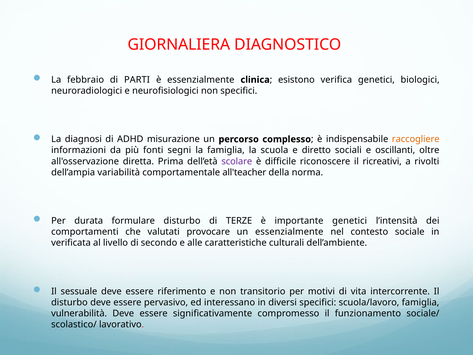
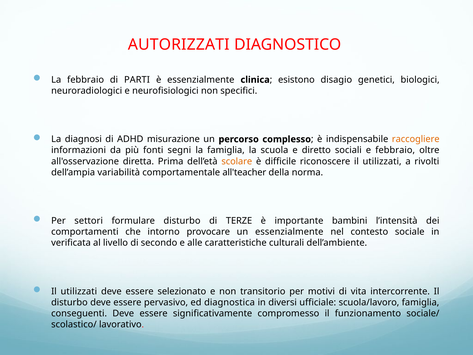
GIORNALIERA: GIORNALIERA -> AUTORIZZATI (179, 45)
verifica: verifica -> disagio (336, 80)
e oscillanti: oscillanti -> febbraio (395, 150)
scolare colour: purple -> orange (237, 161)
riconoscere il ricreativi: ricreativi -> utilizzati (382, 161)
durata: durata -> settori (89, 221)
importante genetici: genetici -> bambini (350, 221)
valutati: valutati -> intorno (164, 232)
sessuale: sessuale -> utilizzati (79, 291)
riferimento: riferimento -> selezionato (182, 291)
interessano: interessano -> diagnostica (230, 302)
diversi specifici: specifici -> ufficiale (318, 302)
vulnerabilità: vulnerabilità -> conseguenti (79, 313)
